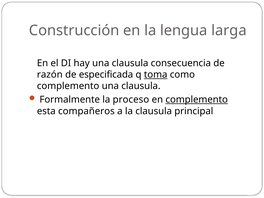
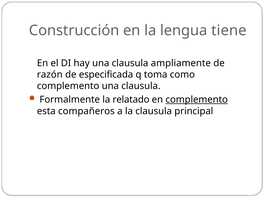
larga: larga -> tiene (229, 31)
consecuencia: consecuencia -> ampliamente (181, 63)
toma underline: present -> none (156, 75)
proceso: proceso -> relatado (131, 100)
